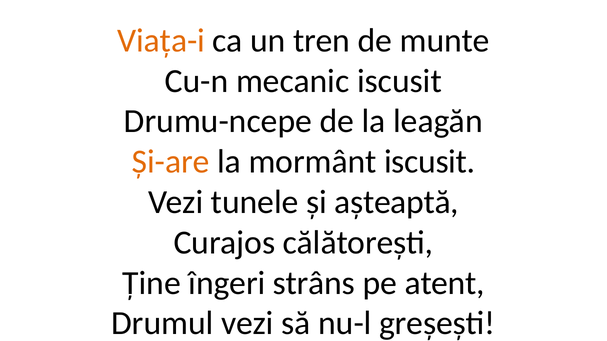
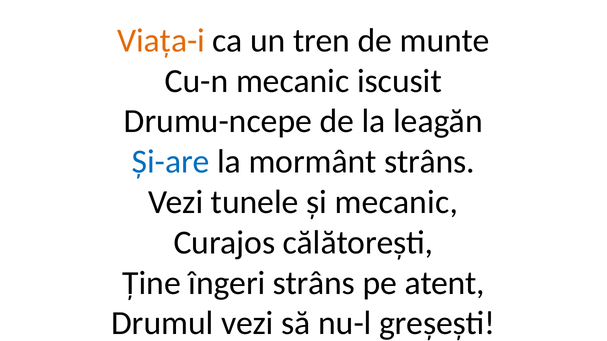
Și-are colour: orange -> blue (171, 162)
mormânt iscusit: iscusit -> strâns (430, 162)
și așteaptă: așteaptă -> mecanic (396, 202)
